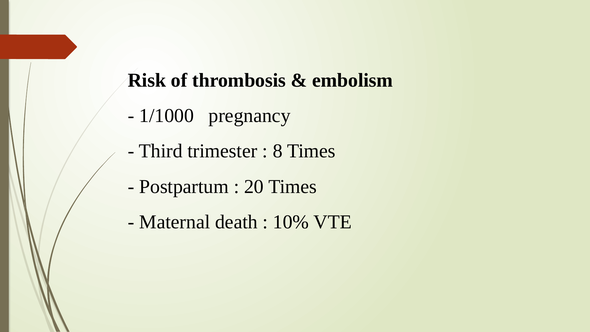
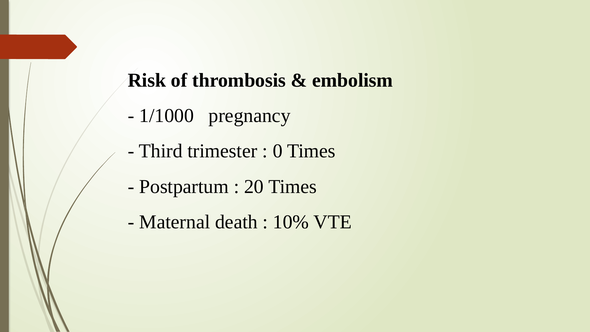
8: 8 -> 0 (278, 151)
